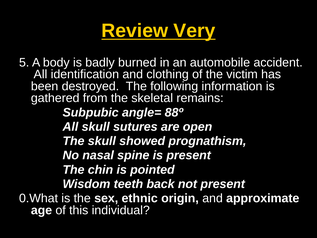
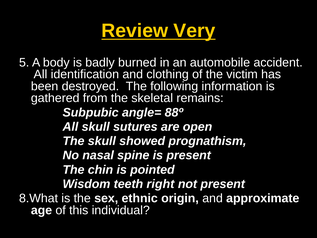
back: back -> right (160, 184)
0.What: 0.What -> 8.What (39, 198)
